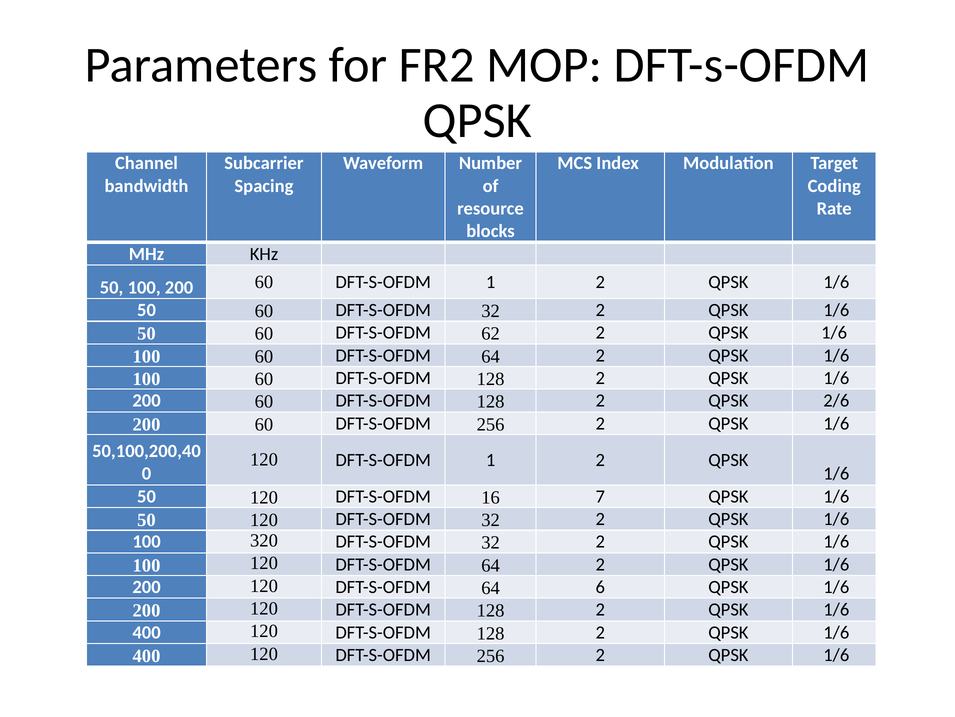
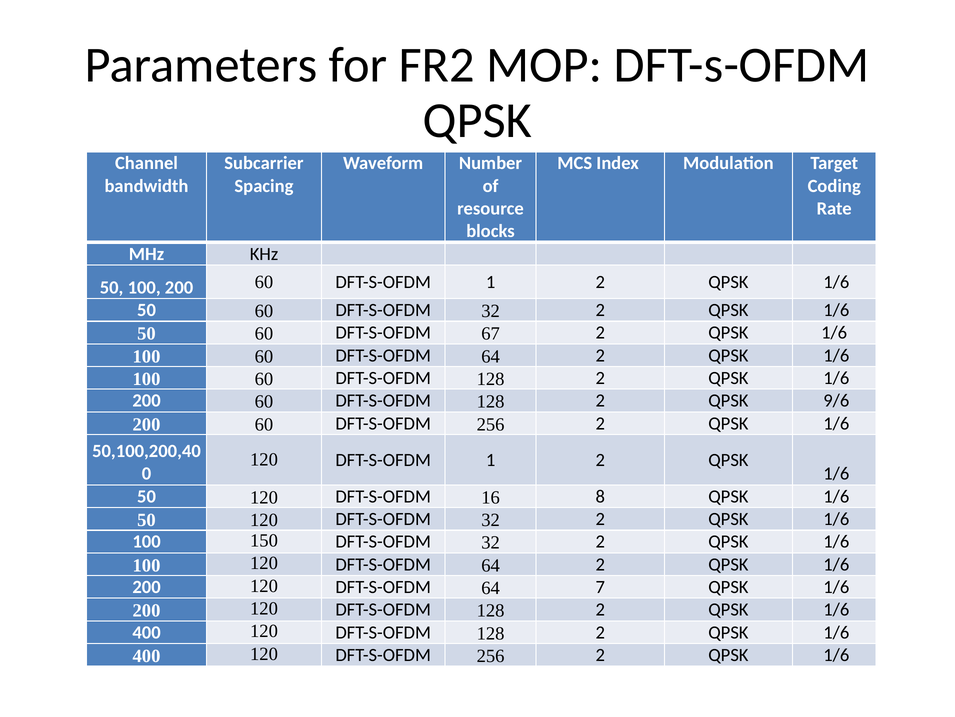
62: 62 -> 67 (491, 333)
2/6: 2/6 -> 9/6 (836, 400)
7: 7 -> 8 (600, 496)
320: 320 -> 150 (264, 540)
6: 6 -> 7 (600, 586)
